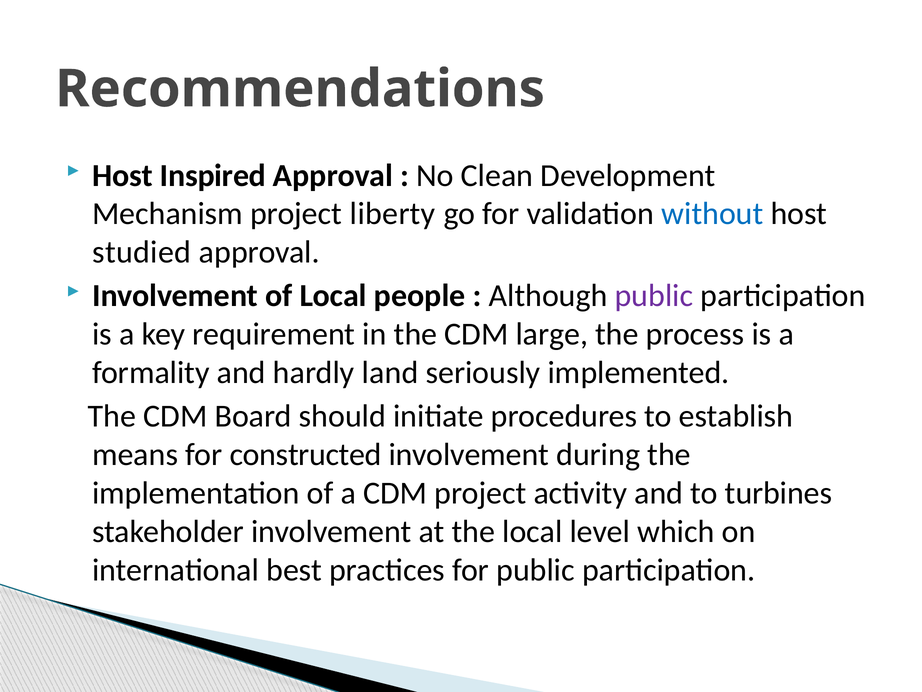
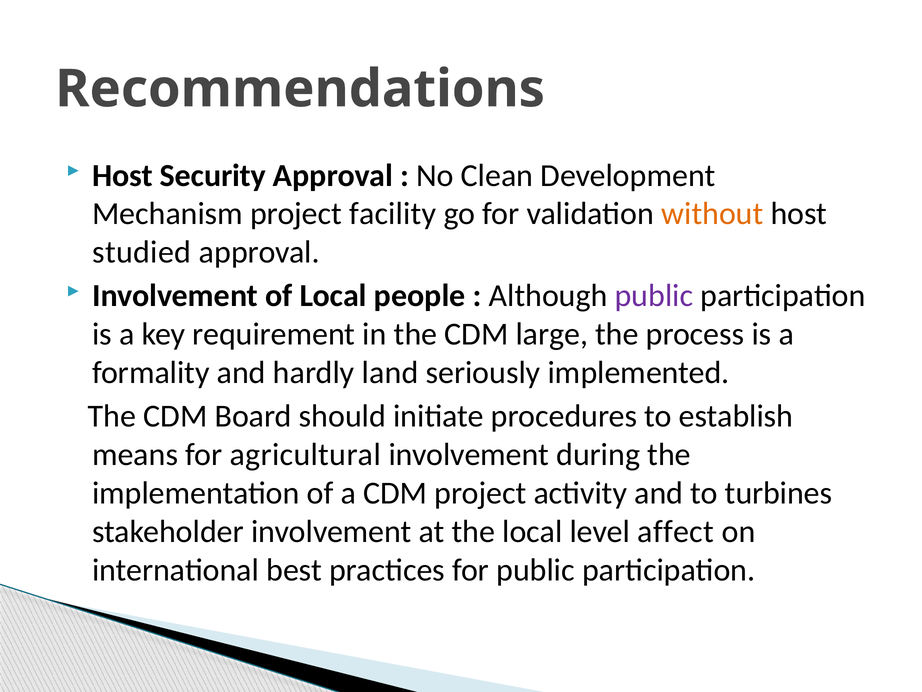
Inspired: Inspired -> Security (213, 175)
liberty: liberty -> facility (393, 214)
without colour: blue -> orange (712, 214)
constructed: constructed -> agricultural (305, 454)
which: which -> affect (676, 531)
